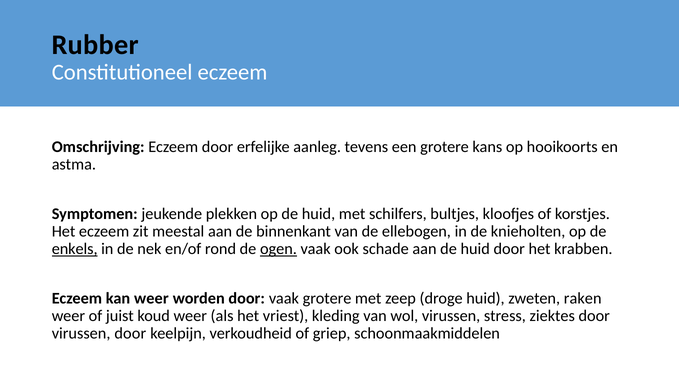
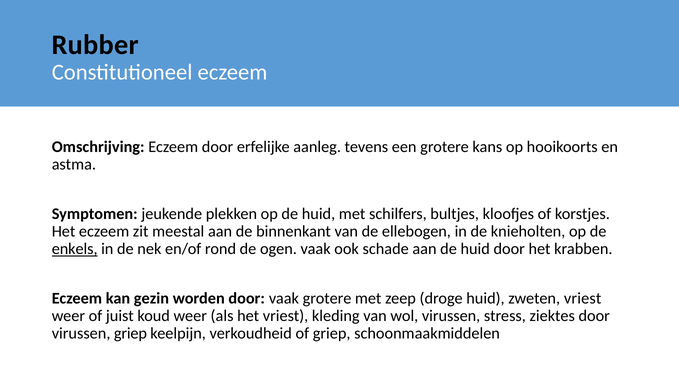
ogen underline: present -> none (278, 249)
kan weer: weer -> gezin (151, 298)
zweten raken: raken -> vriest (583, 298)
virussen door: door -> griep (130, 333)
